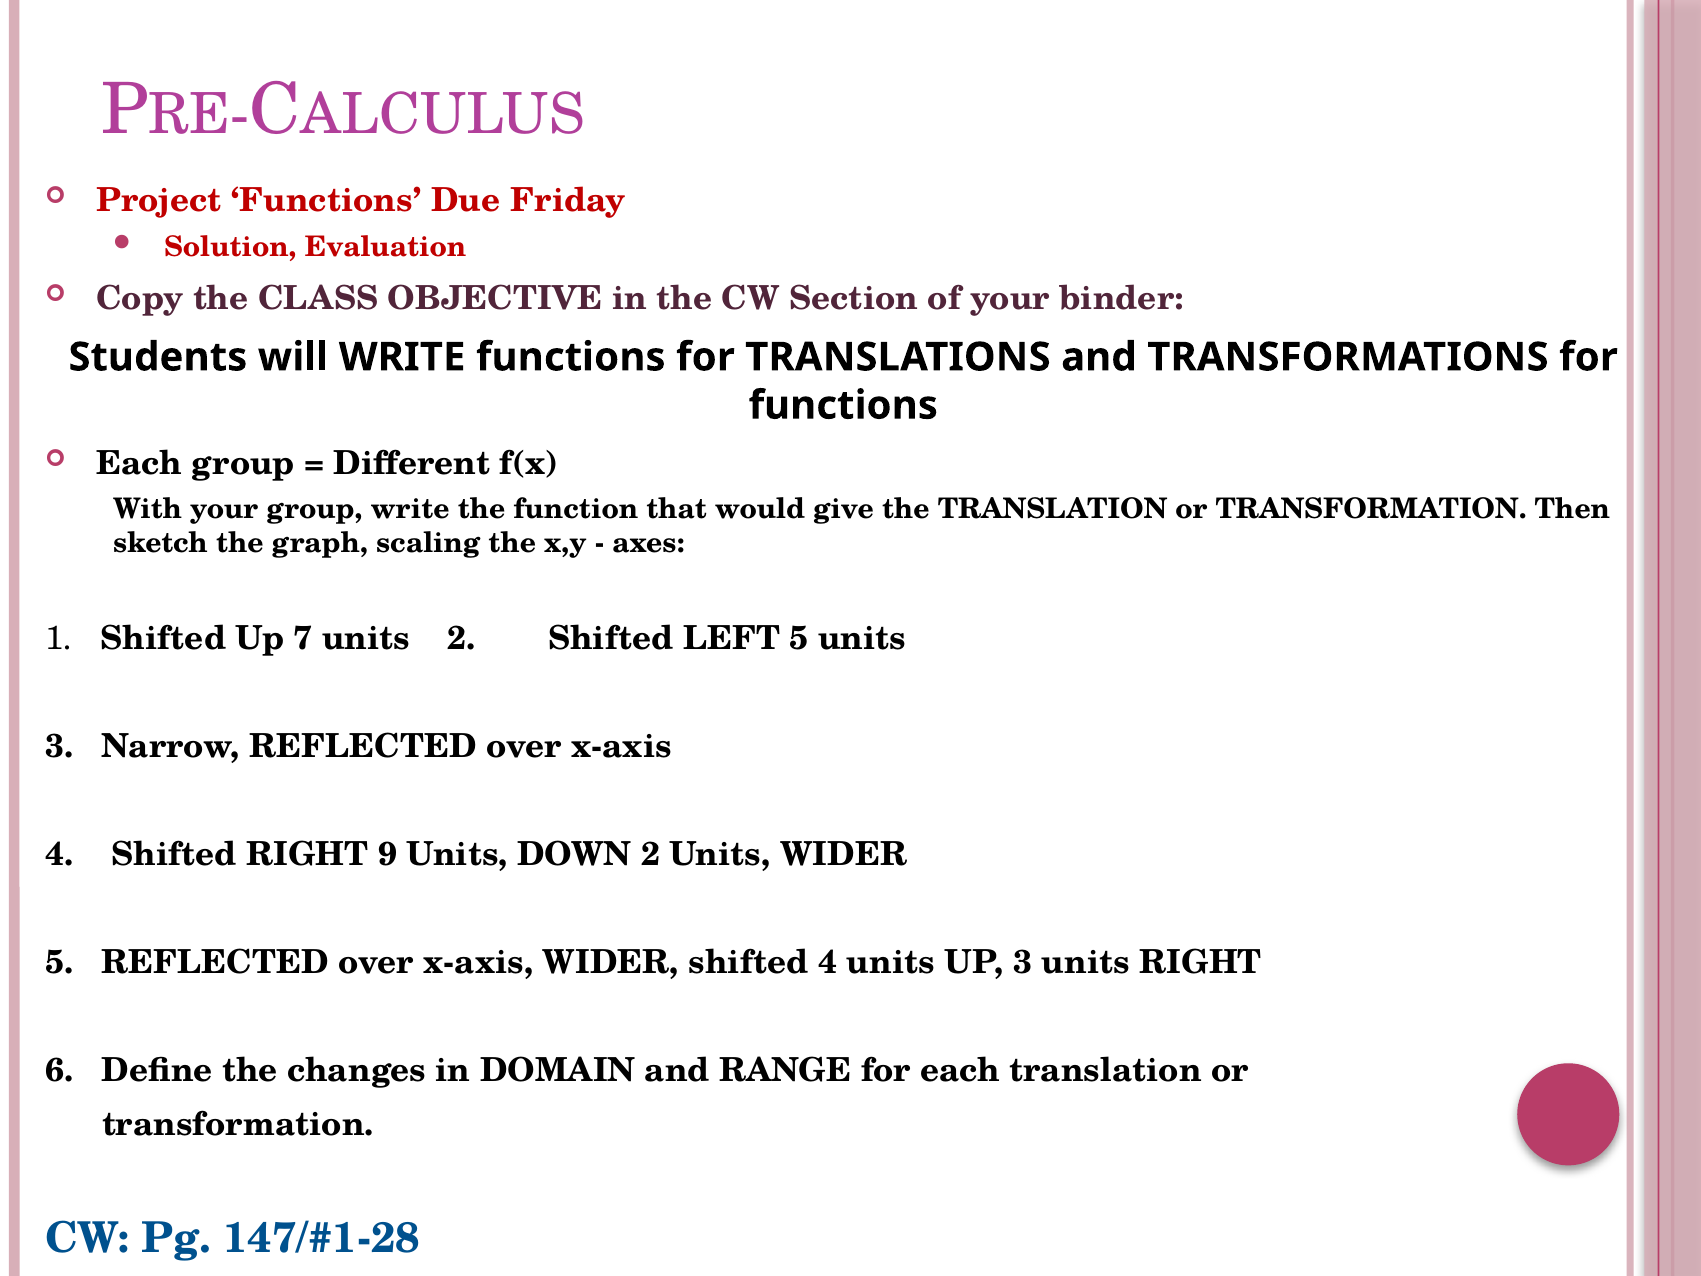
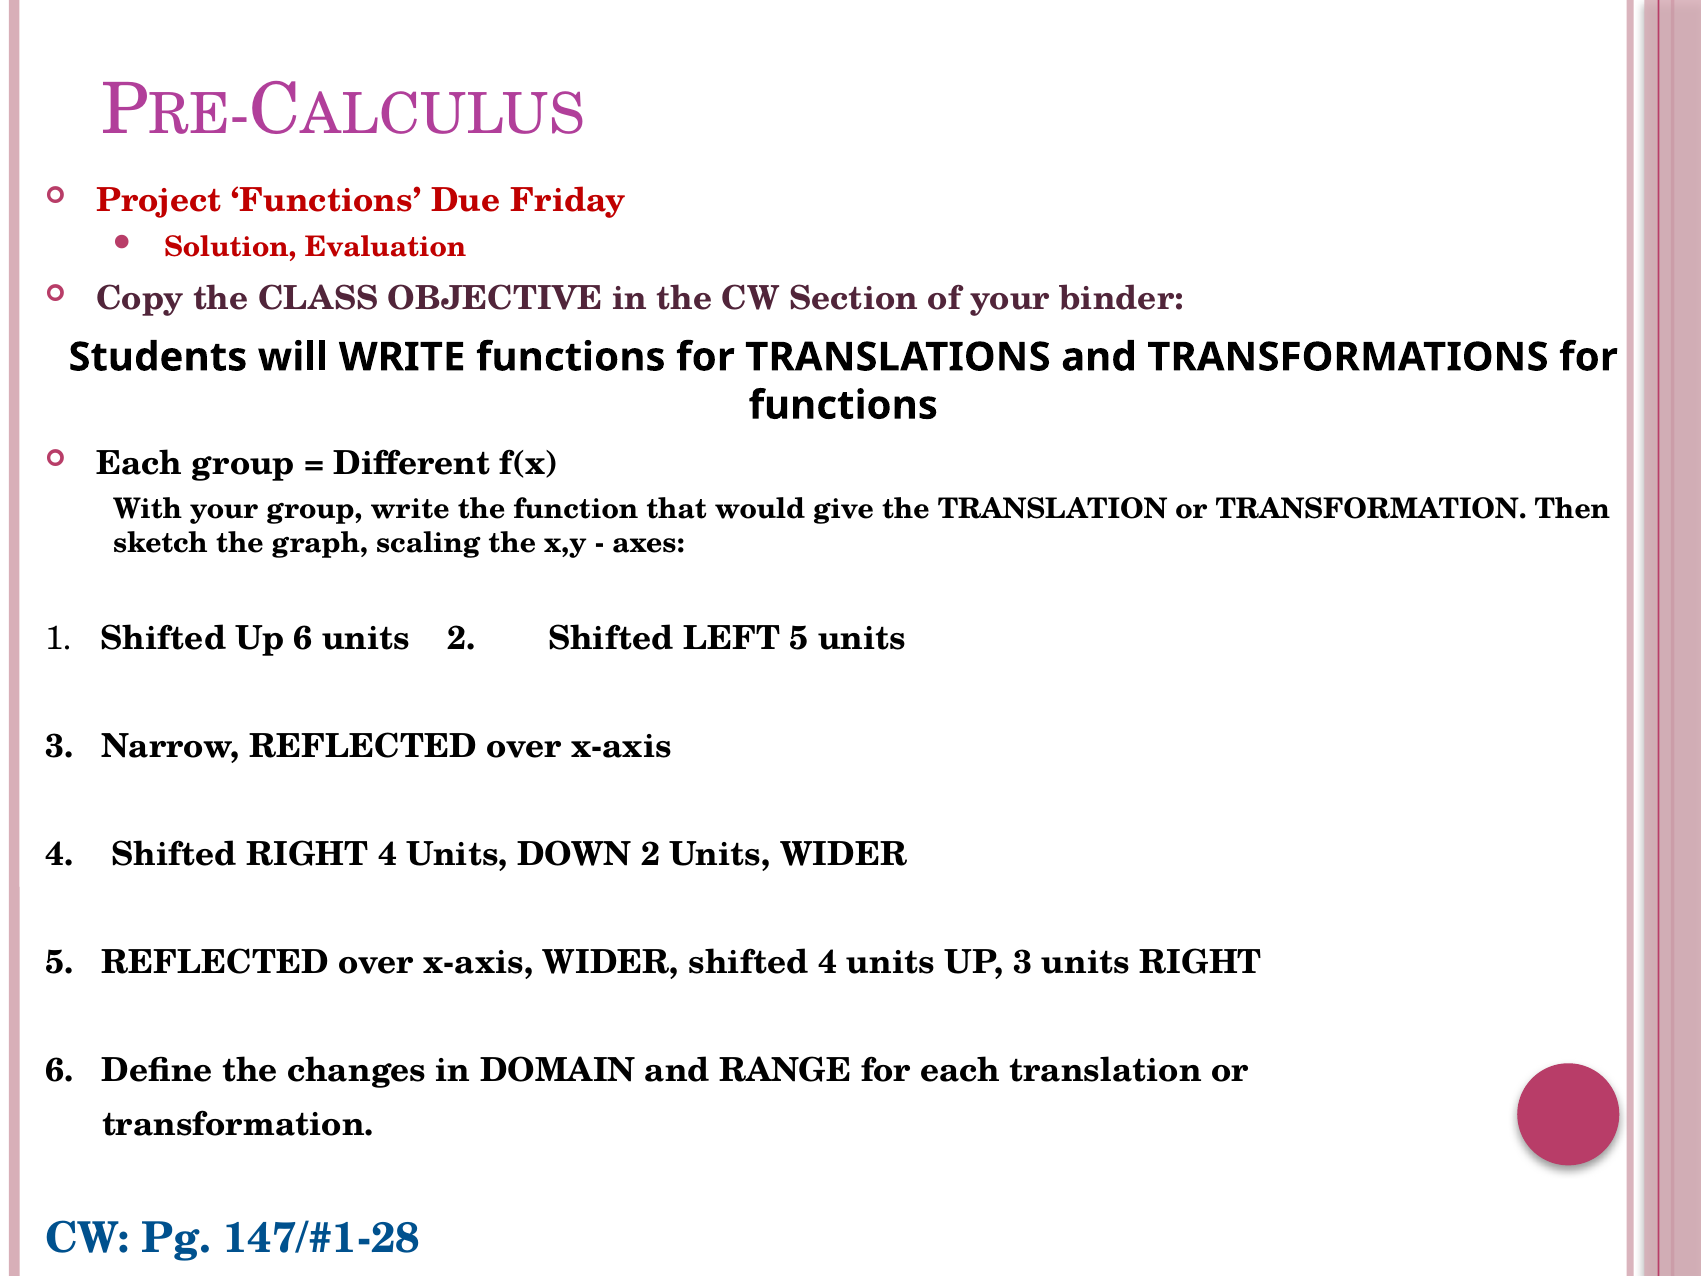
Up 7: 7 -> 6 (303, 639)
RIGHT 9: 9 -> 4 (388, 854)
